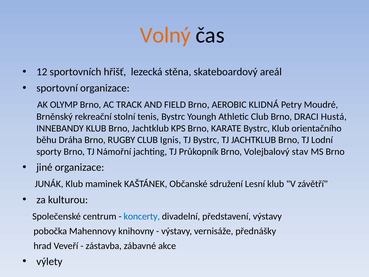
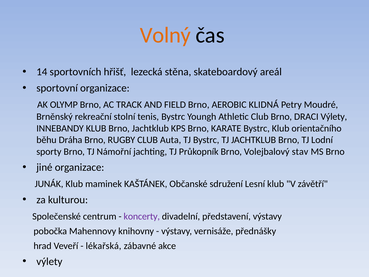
12: 12 -> 14 (42, 72)
DRACI Hustá: Hustá -> Výlety (334, 116)
Ignis: Ignis -> Auta (171, 140)
koncerty colour: blue -> purple (142, 216)
zástavba: zástavba -> lékařská (104, 246)
